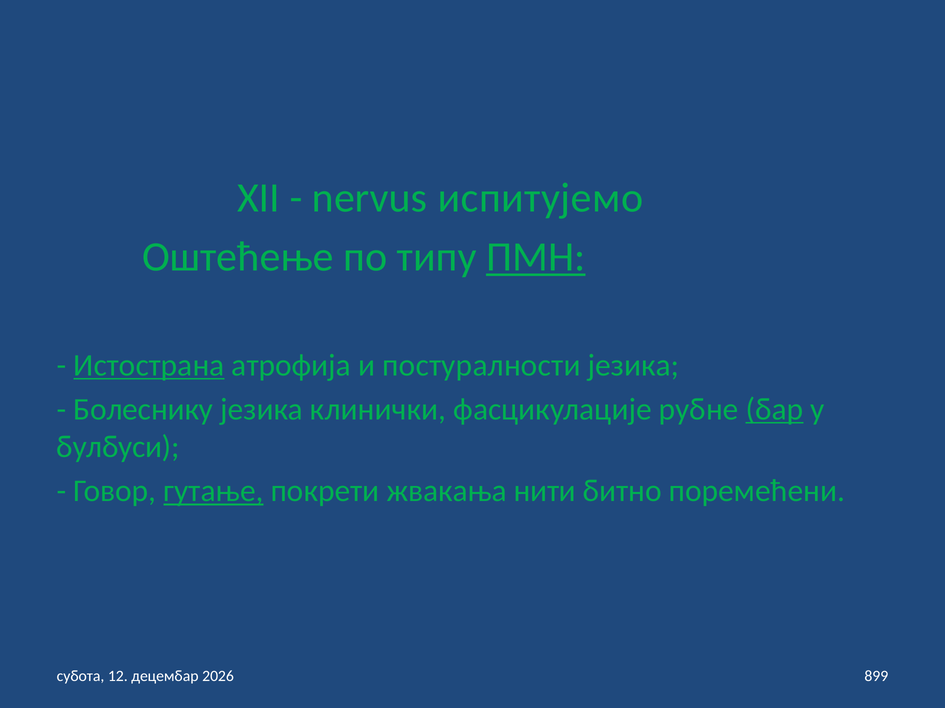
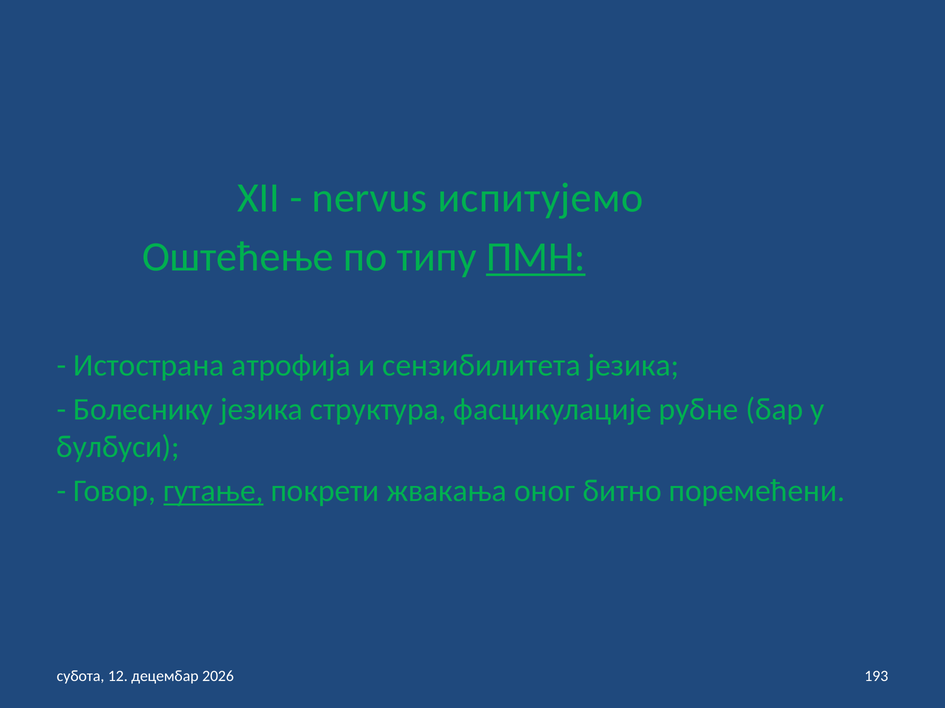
Истострана underline: present -> none (149, 366)
постуралности: постуралности -> сензибилитета (482, 366)
клинички: клинички -> структура (378, 410)
бар underline: present -> none (774, 410)
нити: нити -> оног (545, 492)
899: 899 -> 193 (876, 677)
